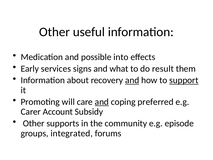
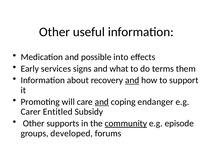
result: result -> terms (163, 69)
support underline: present -> none (184, 80)
preferred: preferred -> endanger (156, 102)
Account: Account -> Entitled (58, 112)
community underline: none -> present (126, 123)
integrated: integrated -> developed (72, 133)
